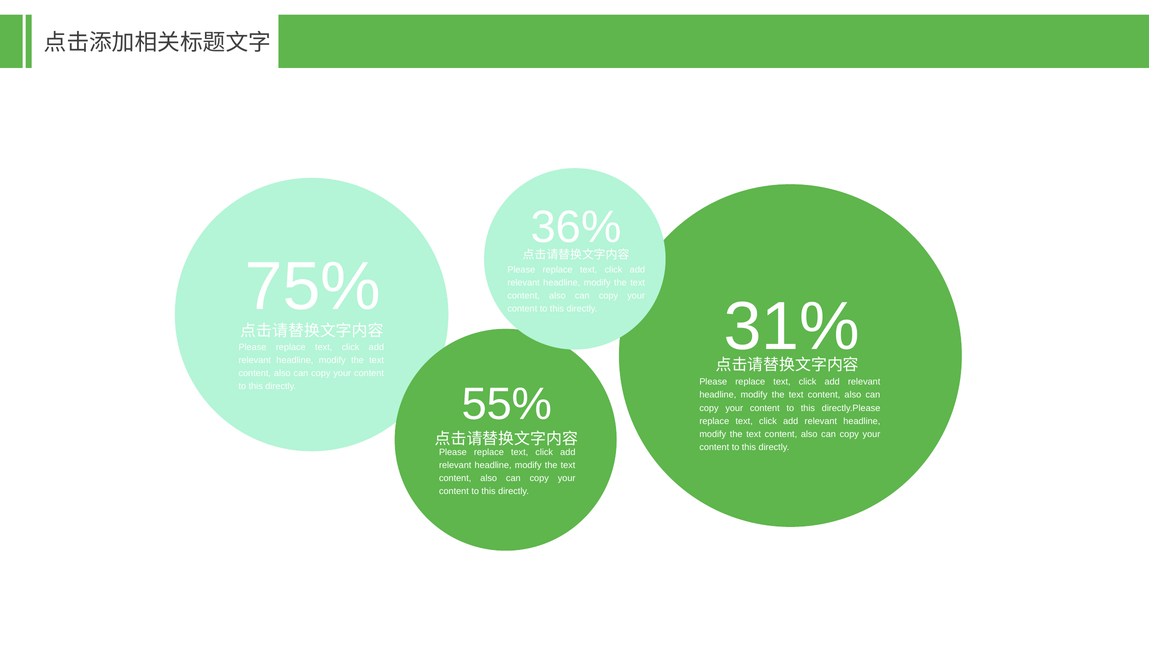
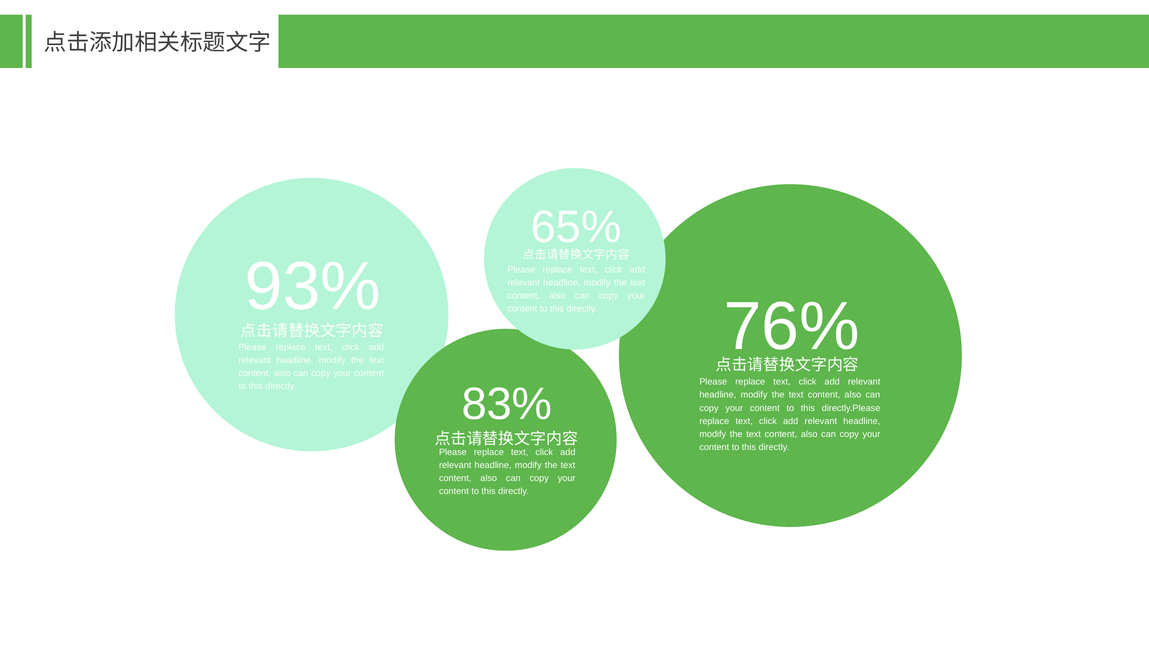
36%: 36% -> 65% (576, 227)
75%: 75% -> 93% (313, 287)
31%: 31% -> 76% (792, 327)
55%: 55% -> 83% (507, 405)
